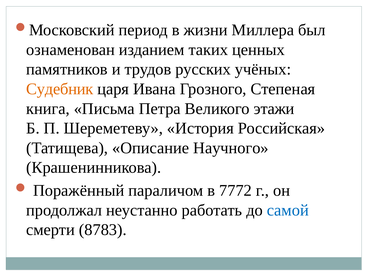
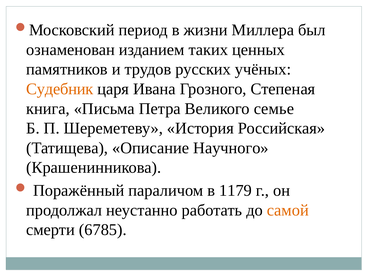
этажи: этажи -> семье (274, 109)
7772: 7772 -> 1179 (236, 190)
самой colour: blue -> orange (288, 210)
8783: 8783 -> 6785 (103, 230)
